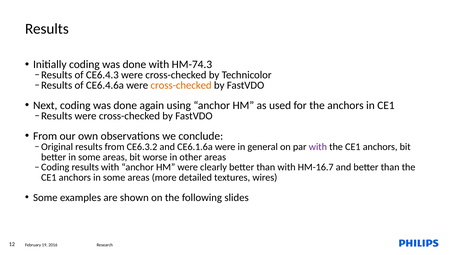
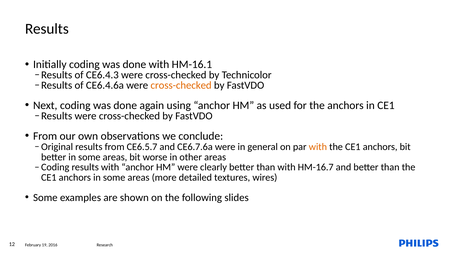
HM-74.3: HM-74.3 -> HM-16.1 (192, 65)
CE6.3.2: CE6.3.2 -> CE6.5.7 (142, 147)
CE6.1.6a: CE6.1.6a -> CE6.7.6a (195, 147)
with colour: purple -> orange (318, 147)
